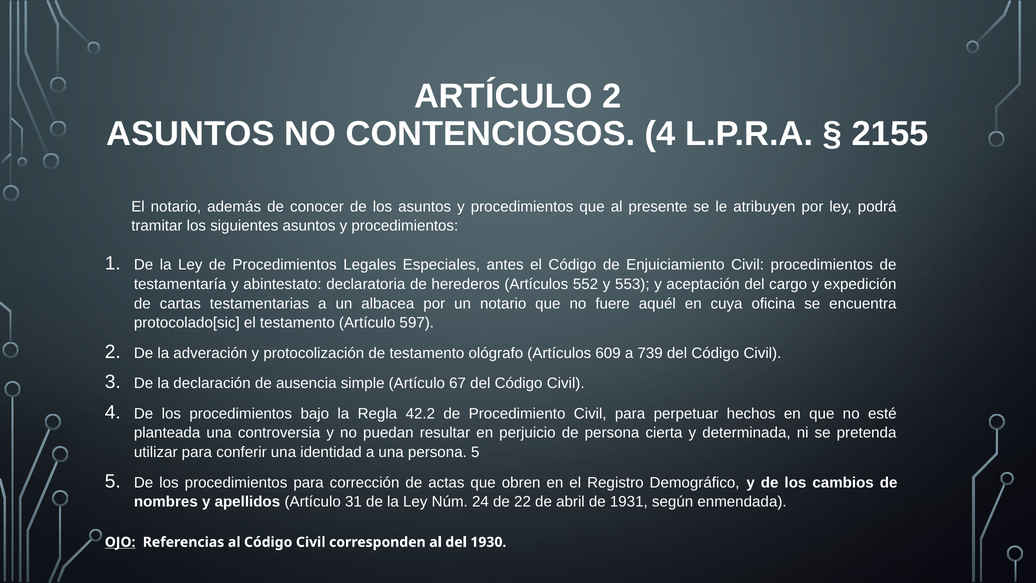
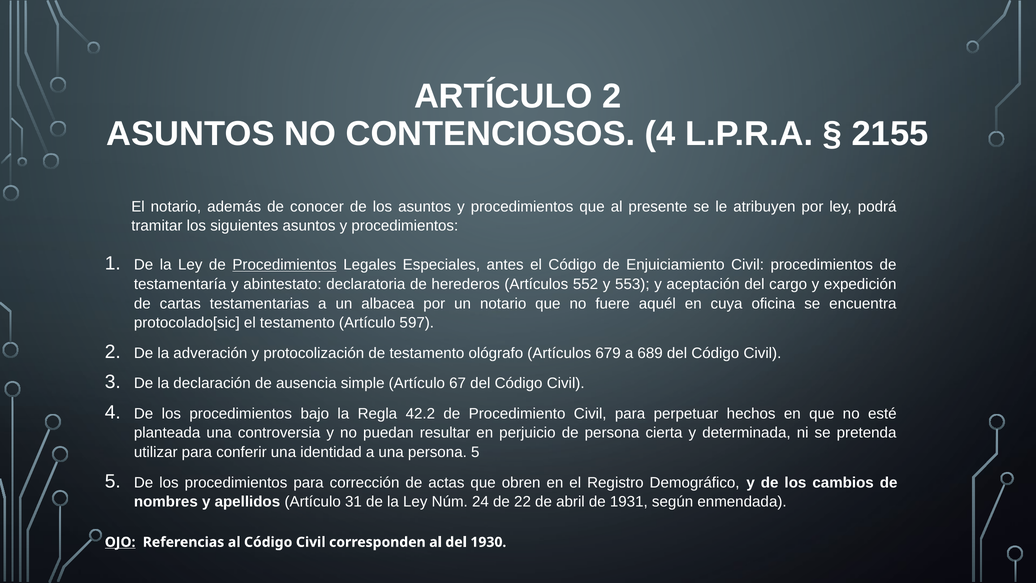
Procedimientos underline: none -> present (285, 265)
609: 609 -> 679 (608, 353)
739: 739 -> 689 (650, 353)
